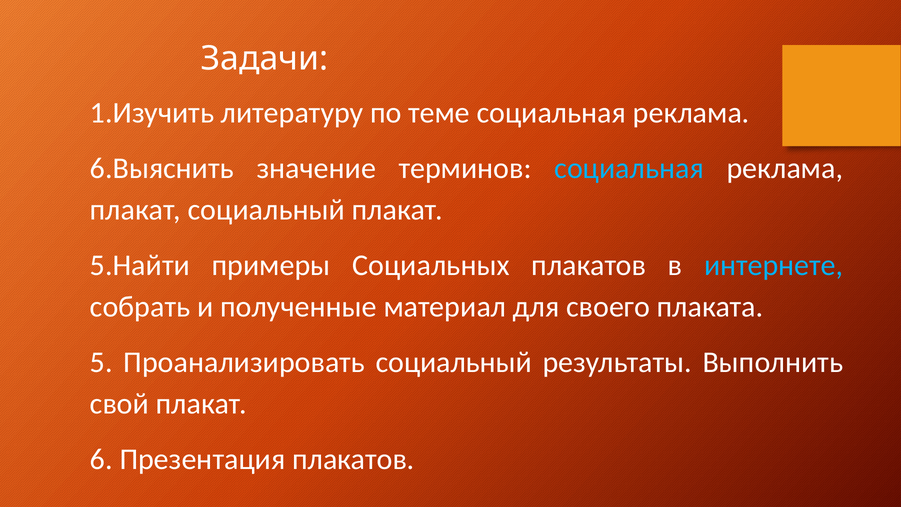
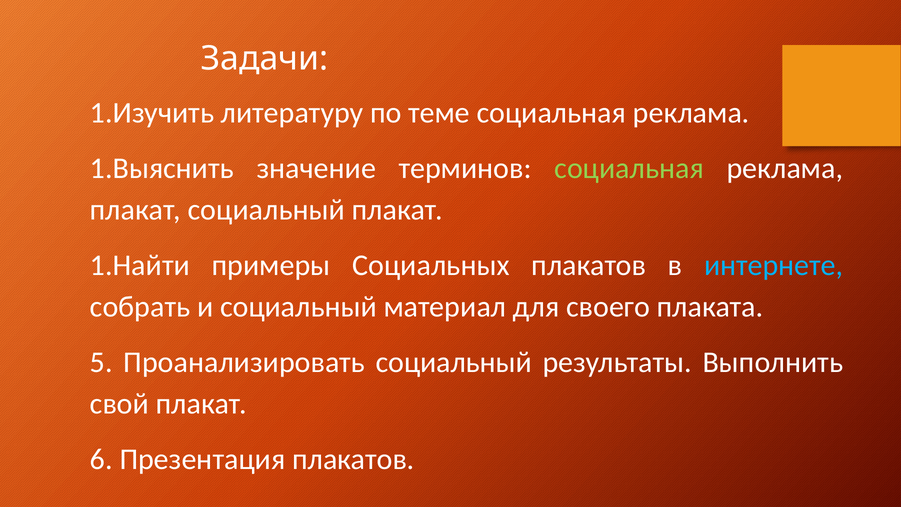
6.Выяснить: 6.Выяснить -> 1.Выяснить (162, 168)
социальная colour: light blue -> light green (629, 168)
5.Найти: 5.Найти -> 1.Найти (140, 265)
и полученные: полученные -> социальный (298, 307)
